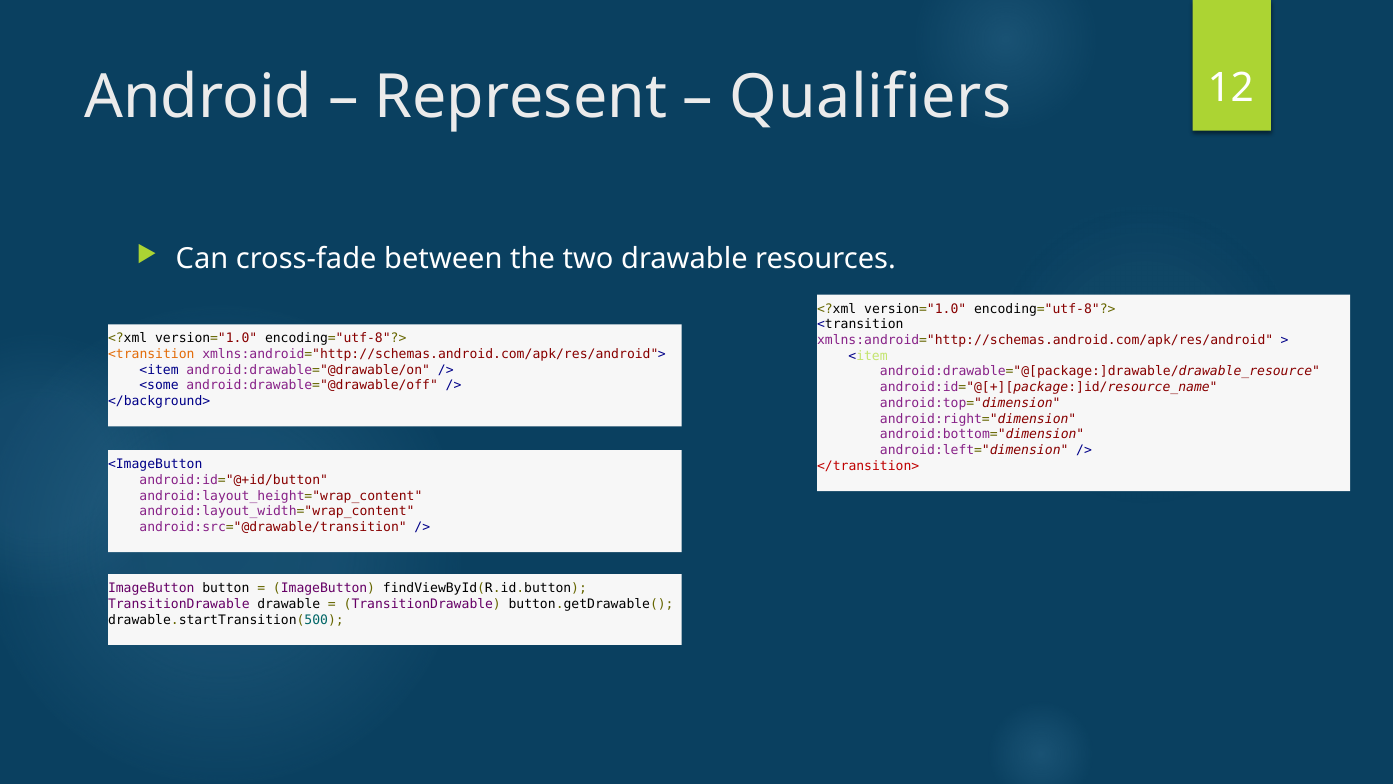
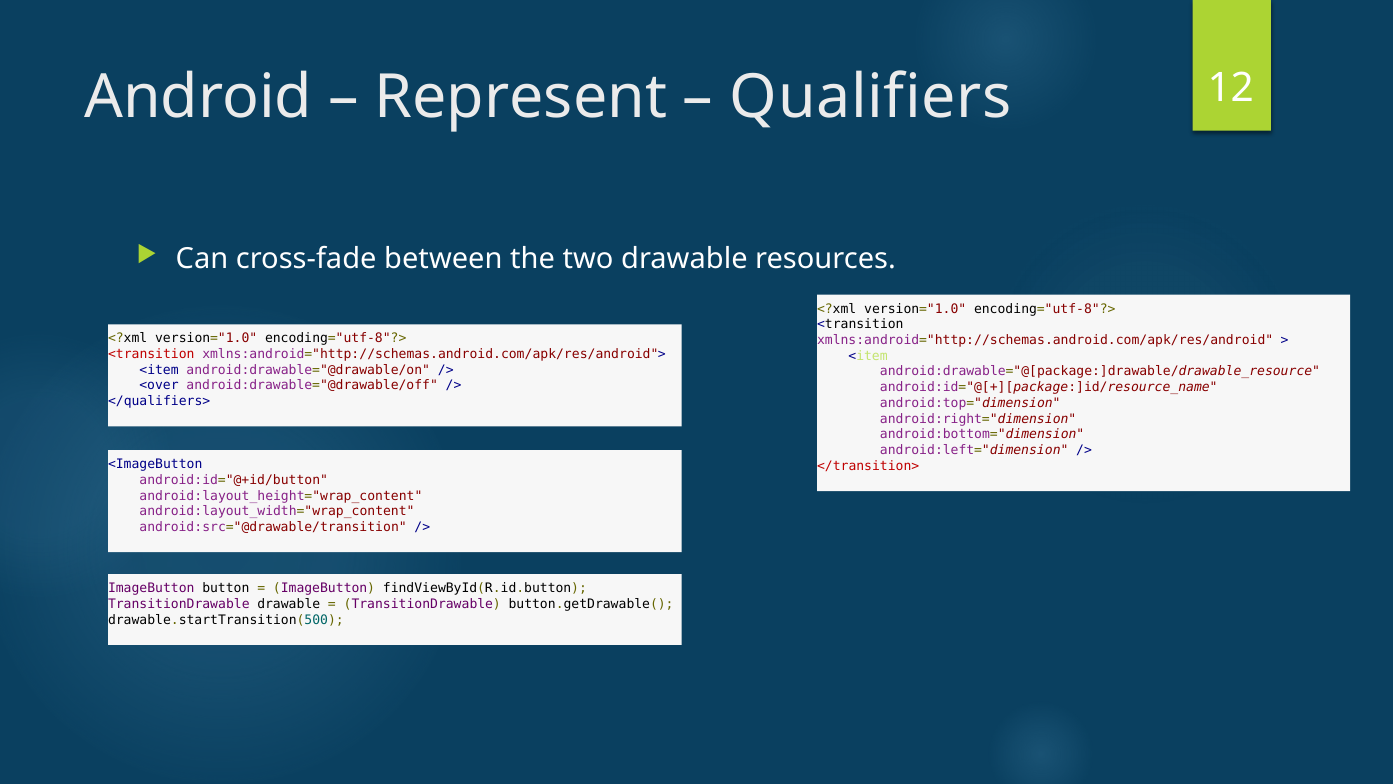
<transition colour: orange -> red (151, 354)
<some: <some -> <over (159, 385)
</background>: </background> -> </qualifiers> (159, 401)
